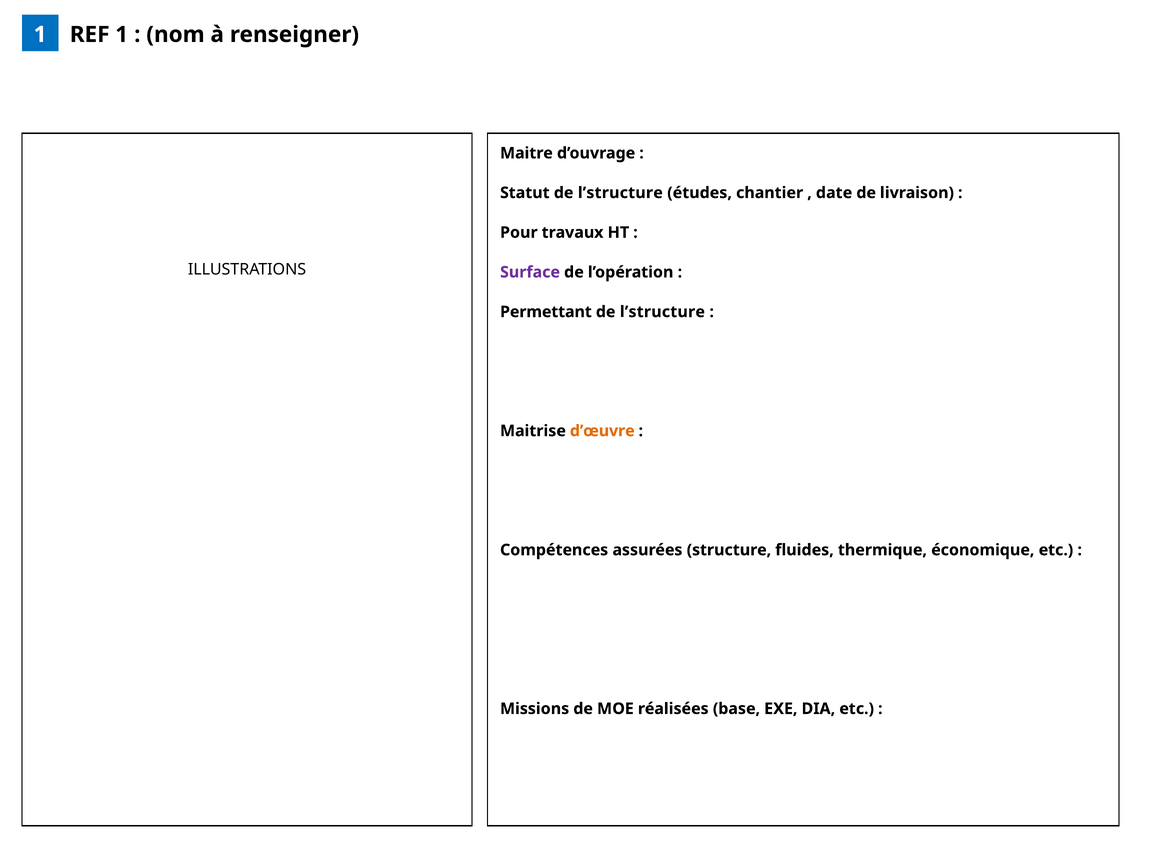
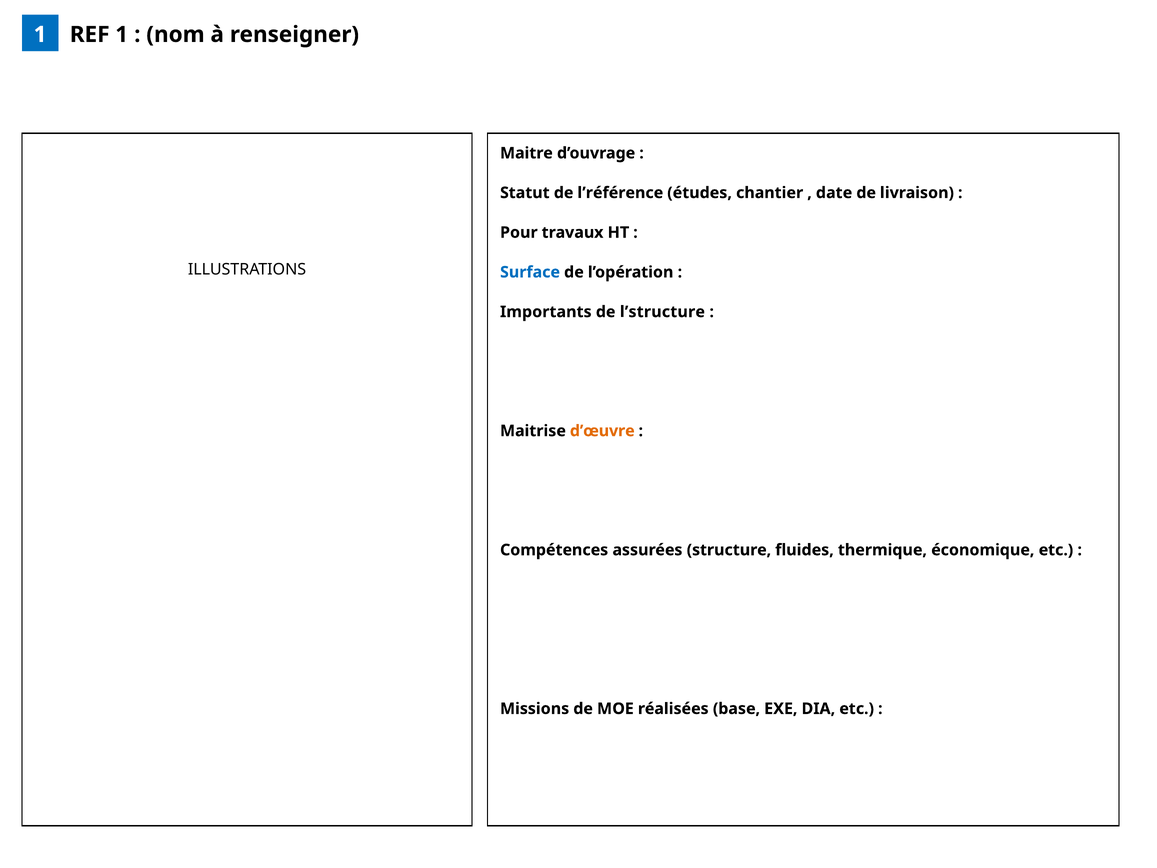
Statut de l’structure: l’structure -> l’référence (620, 193)
Surface colour: purple -> blue (530, 272)
Permettant: Permettant -> Importants (546, 312)
